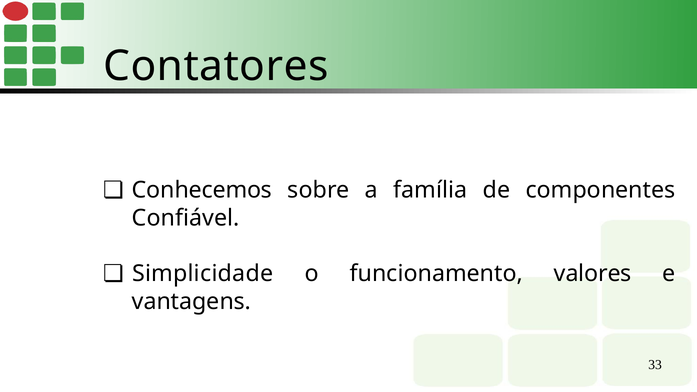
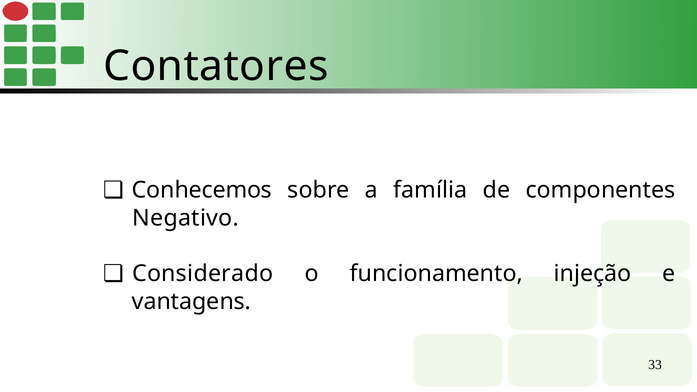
Confiável: Confiável -> Negativo (186, 218)
Simplicidade: Simplicidade -> Considerado (203, 274)
valores: valores -> injeção (593, 274)
